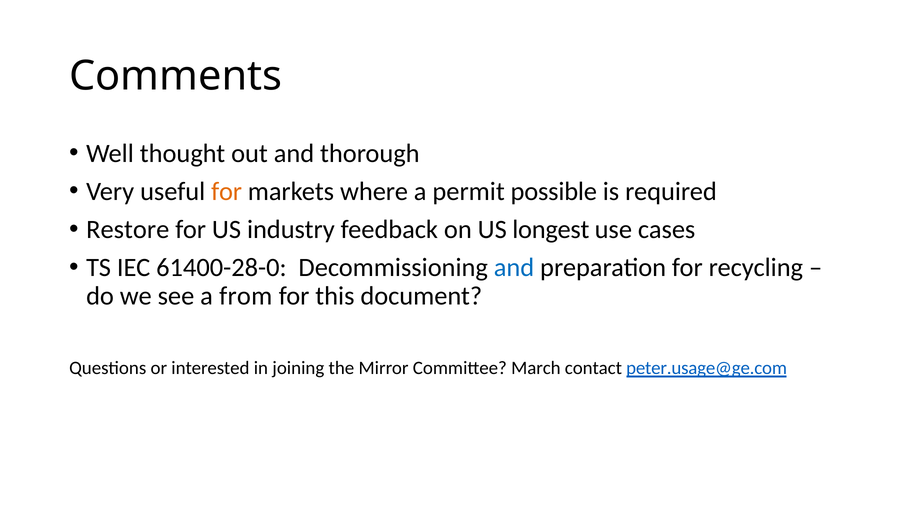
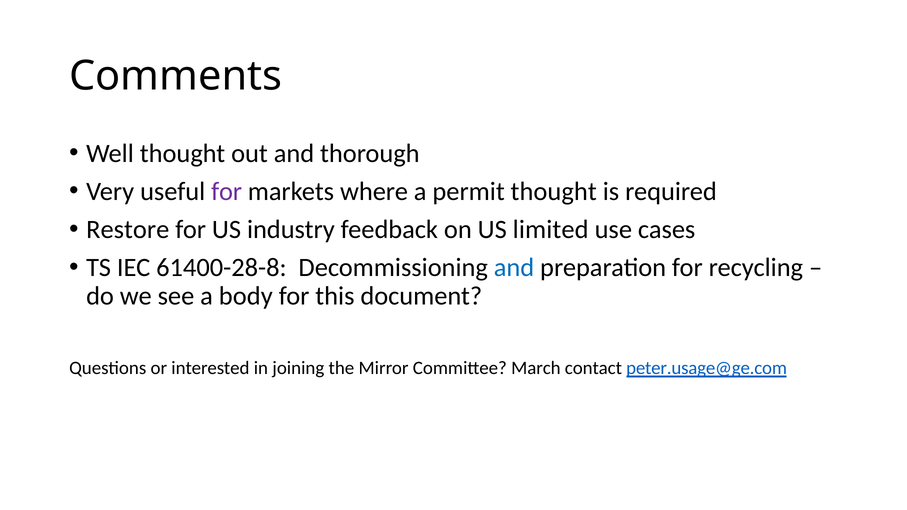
for colour: orange -> purple (227, 191)
permit possible: possible -> thought (554, 191)
longest: longest -> limited (551, 229)
61400-28-0: 61400-28-0 -> 61400-28-8 (221, 267)
from: from -> body (246, 296)
